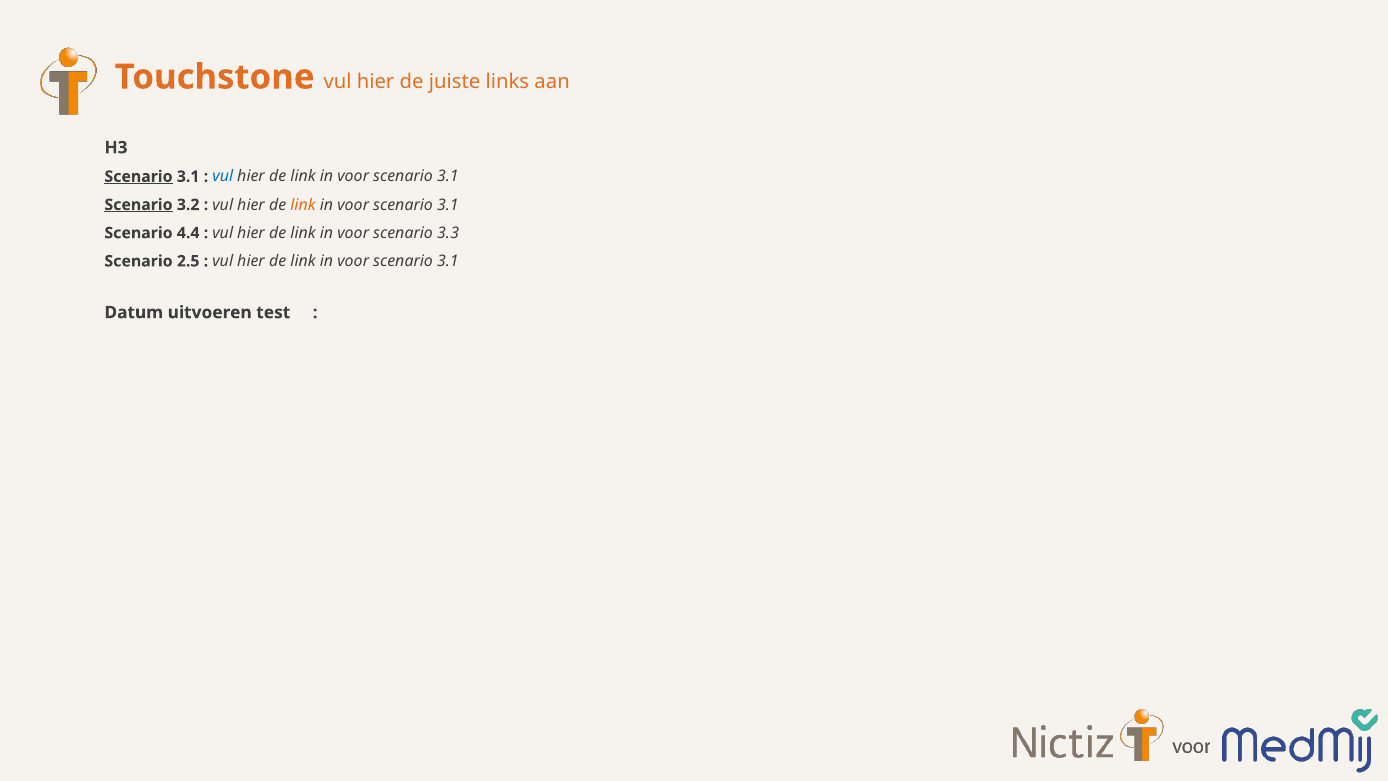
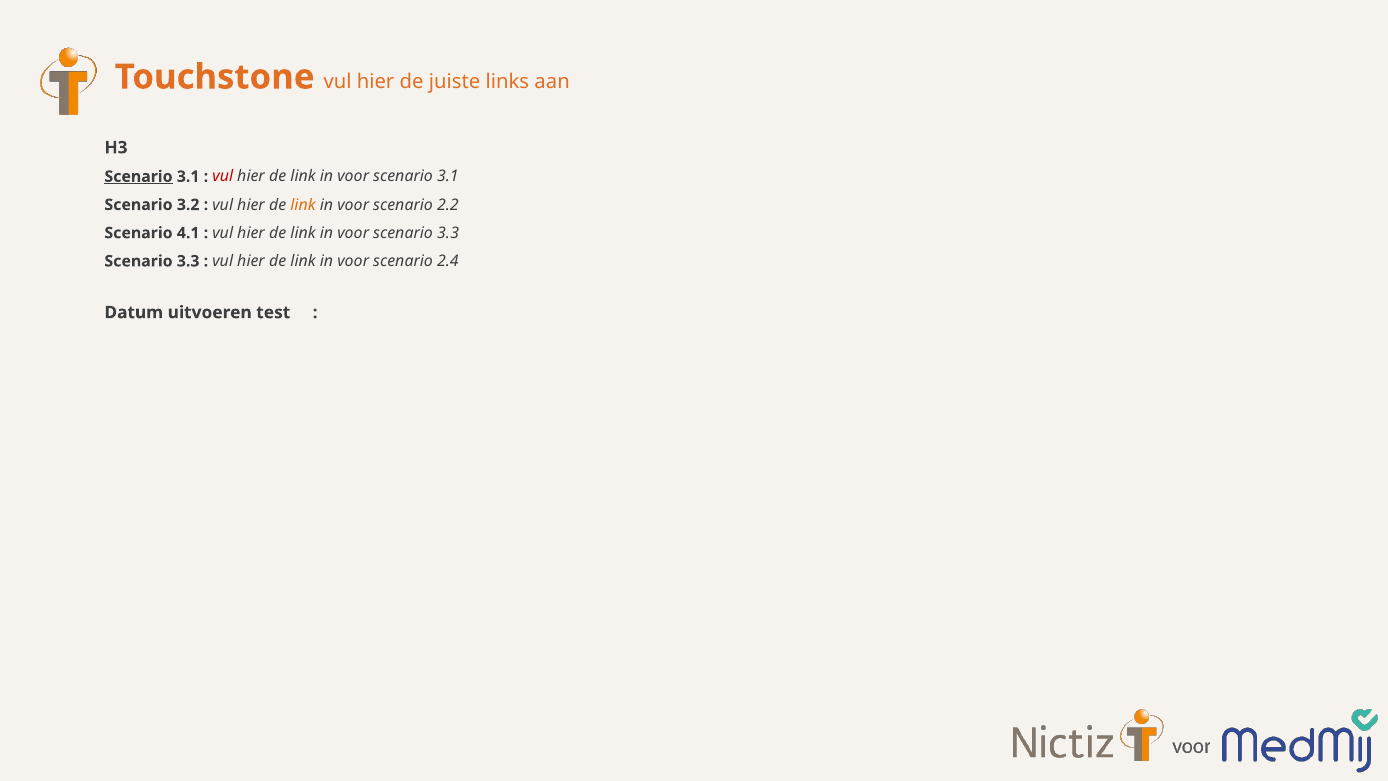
vul colour: blue -> red (223, 177)
Scenario underline: present -> none (139, 205)
3.1: 3.1 -> 2.2 (448, 205)
4.4: 4.4 -> 4.1 (188, 233)
2.5: 2.5 -> 3.3 (188, 261)
3.1: 3.1 -> 2.4 (448, 261)
